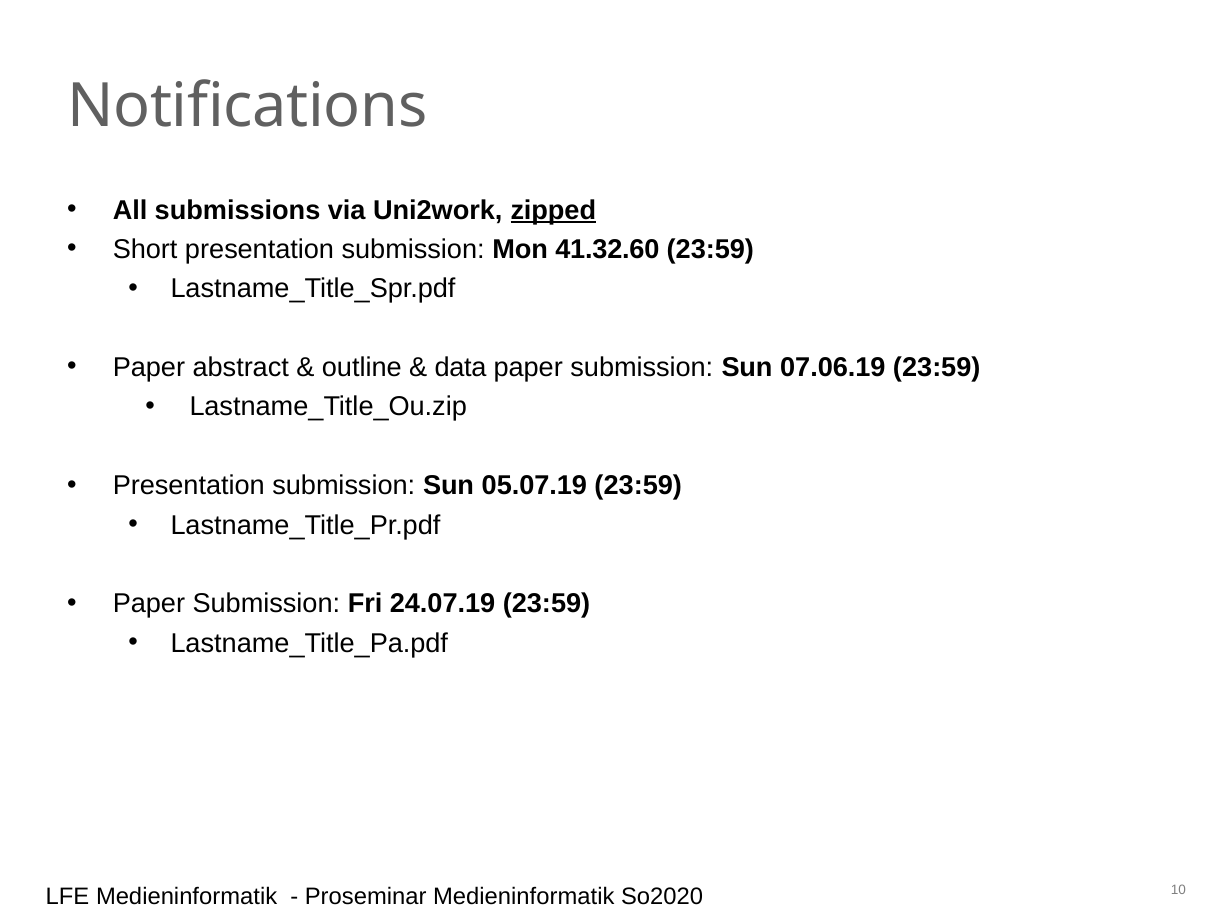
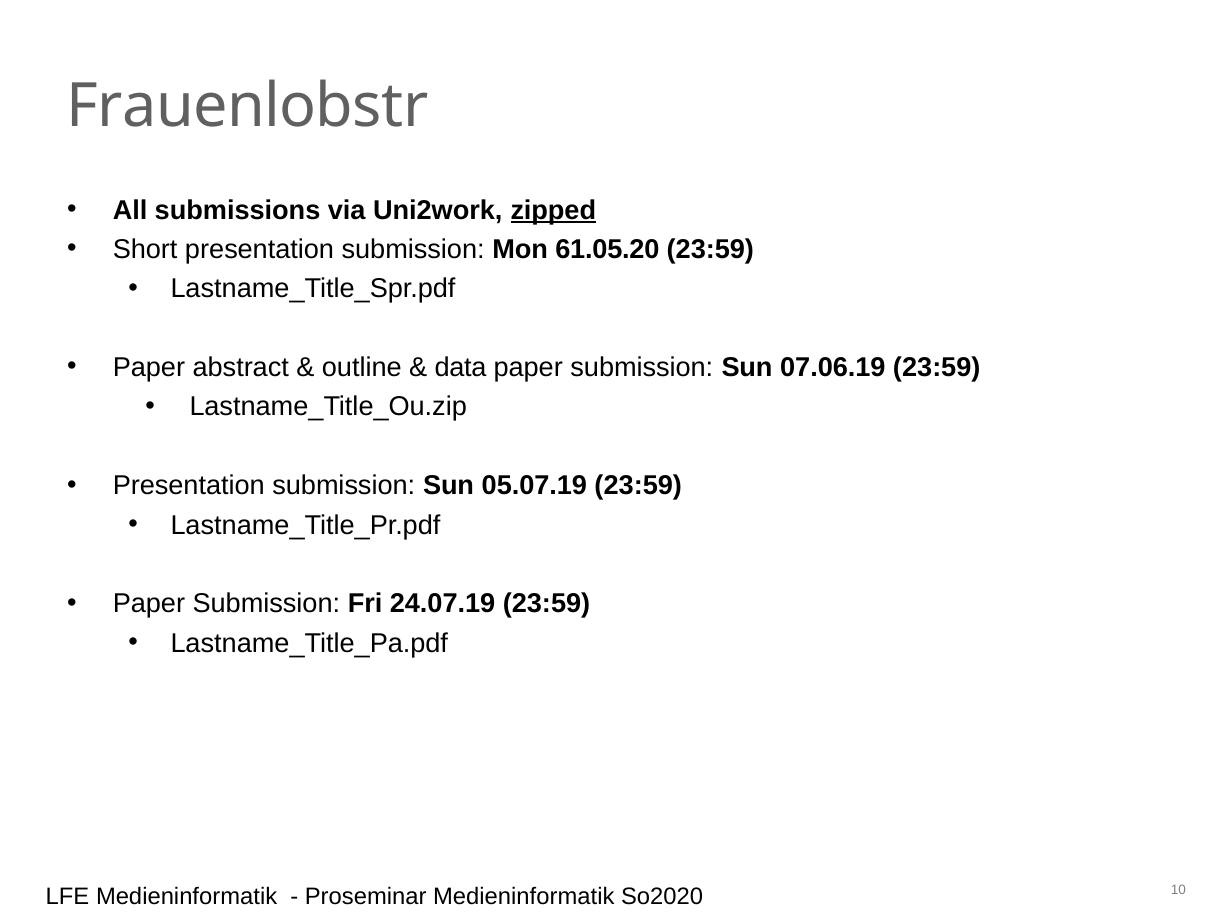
Notifications: Notifications -> Frauenlobstr (247, 106)
41.32.60: 41.32.60 -> 61.05.20 (607, 250)
